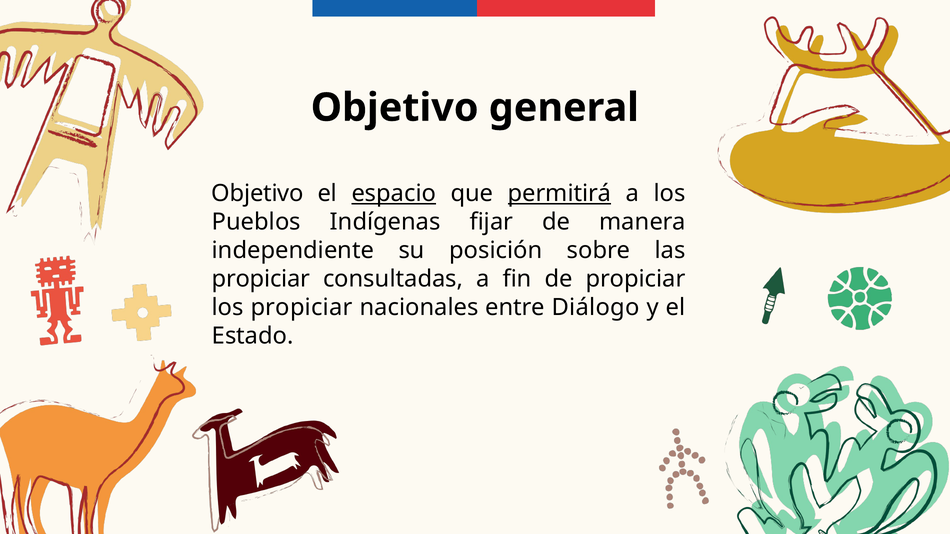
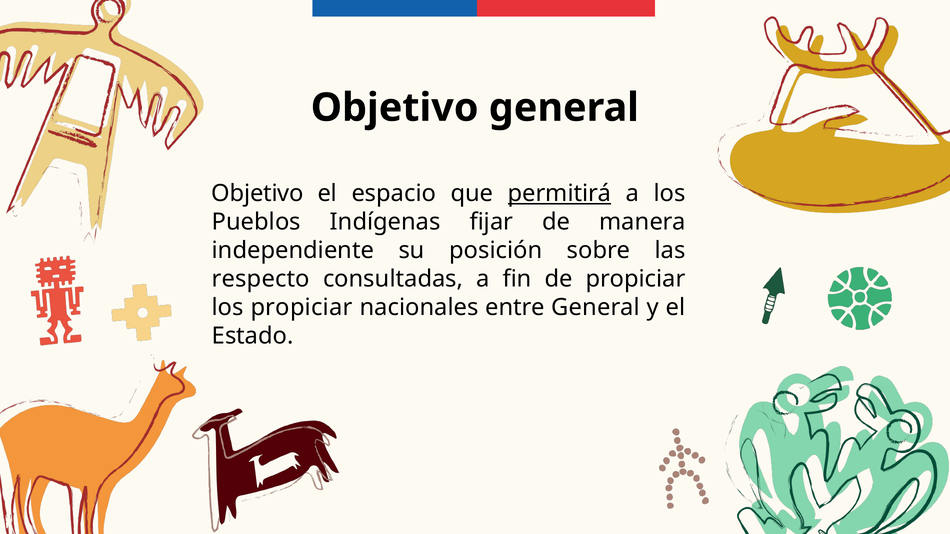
espacio underline: present -> none (394, 194)
propiciar: propiciar -> respecto (261, 279)
entre Diálogo: Diálogo -> General (596, 308)
